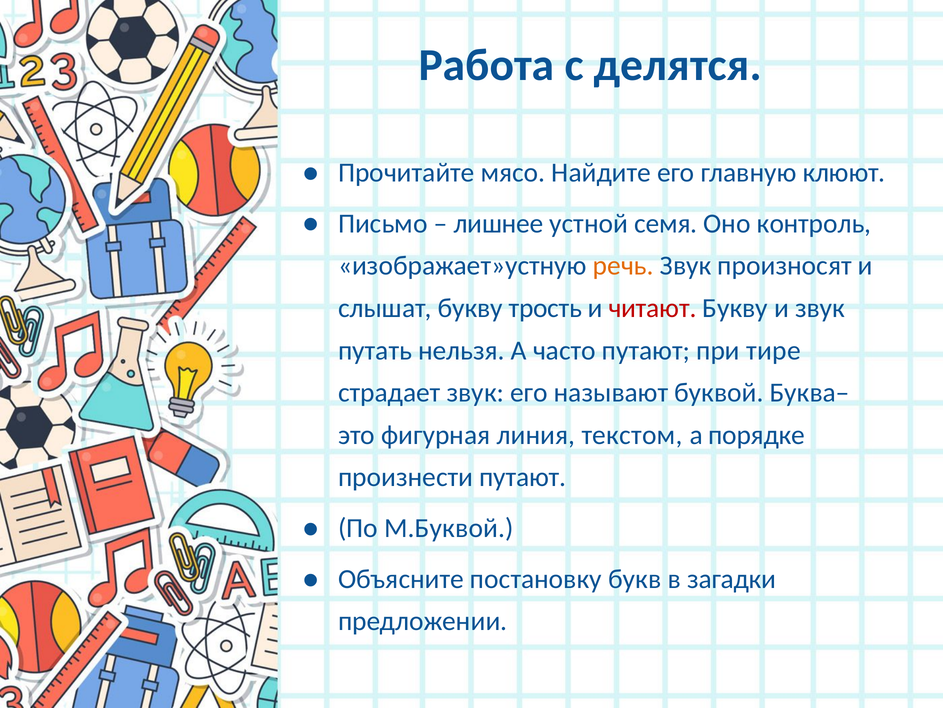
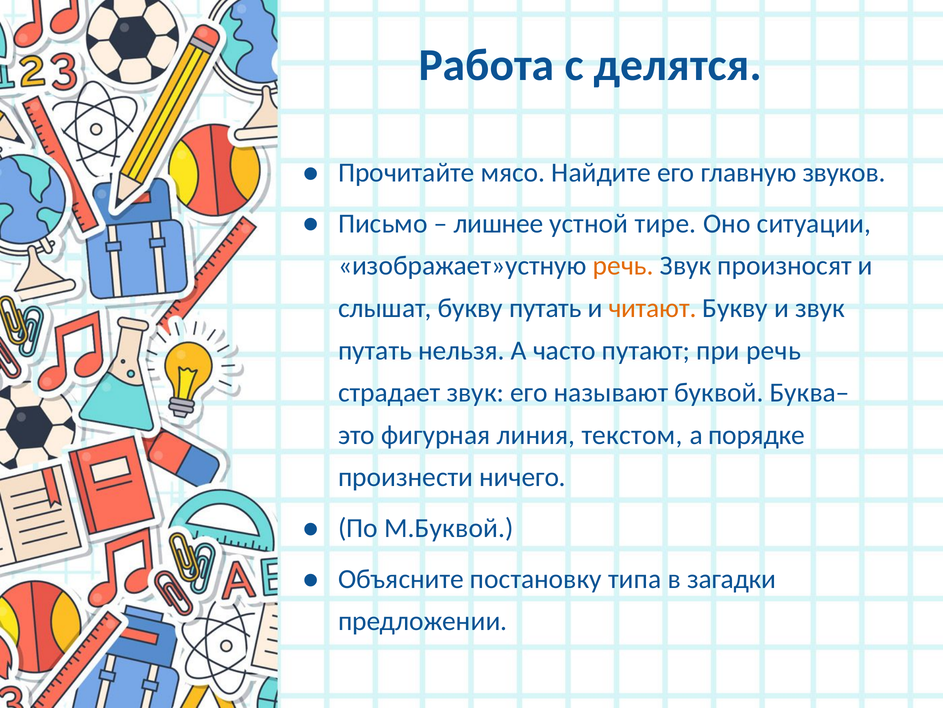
клюют: клюют -> звуков (844, 172)
семя: семя -> тире (666, 223)
контроль: контроль -> ситуации (814, 223)
букву трость: трость -> путать (545, 308)
читают colour: red -> orange (653, 308)
при тире: тире -> речь (774, 350)
произнести путают: путают -> ничего (523, 477)
букв: букв -> типа (635, 578)
